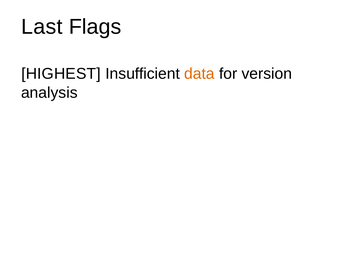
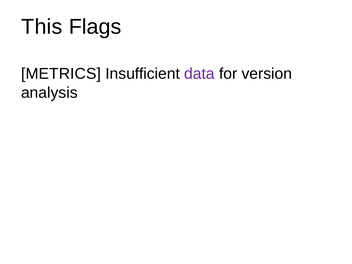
Last: Last -> This (42, 27)
HIGHEST: HIGHEST -> METRICS (61, 74)
data colour: orange -> purple (199, 74)
